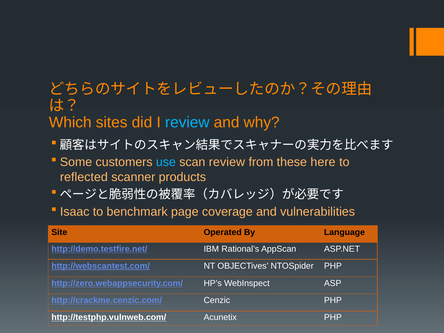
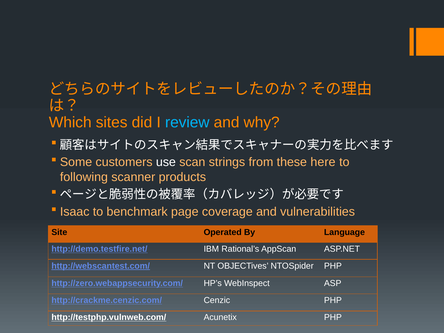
use colour: light blue -> white (166, 162)
scan review: review -> strings (227, 162)
reflected: reflected -> following (84, 177)
